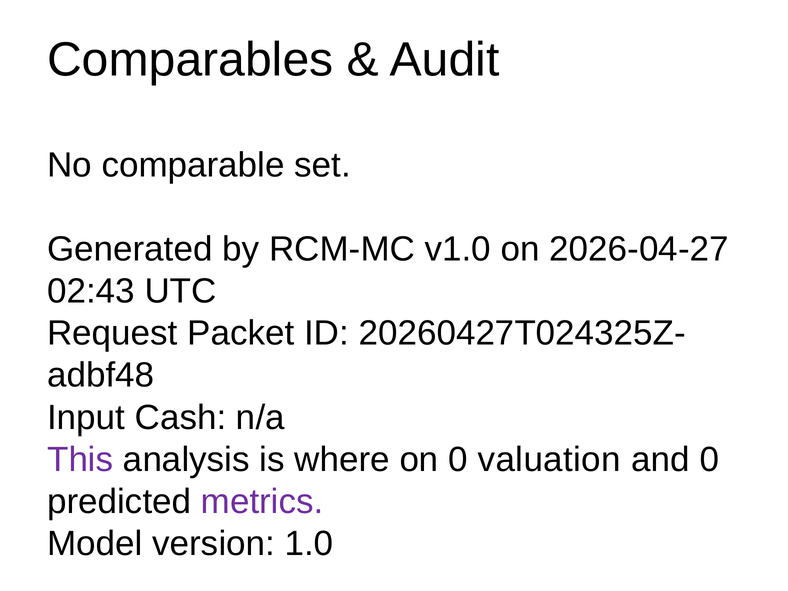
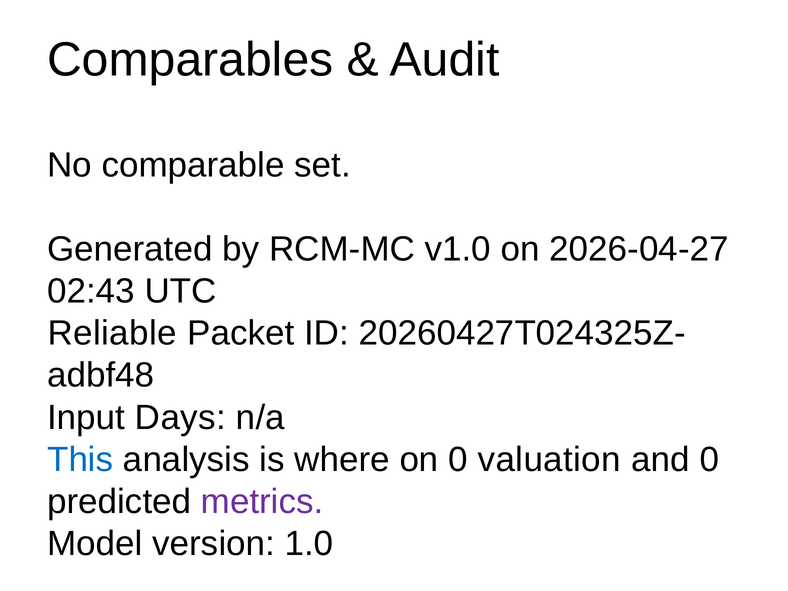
Request: Request -> Reliable (112, 333)
Cash: Cash -> Days (180, 417)
This colour: purple -> blue (80, 460)
